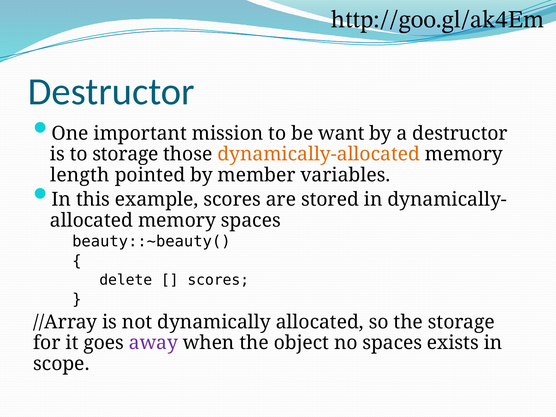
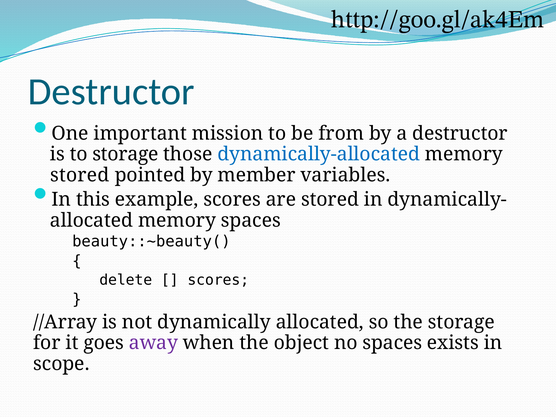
want: want -> from (341, 133)
dynamically-allocated colour: orange -> blue (319, 154)
length: length -> stored (80, 175)
